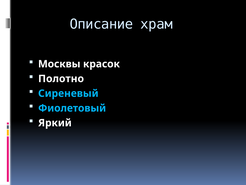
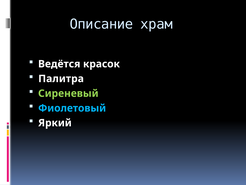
Москвы: Москвы -> Ведётся (59, 64)
Полотно: Полотно -> Палитра (61, 79)
Сиреневый colour: light blue -> light green (68, 93)
